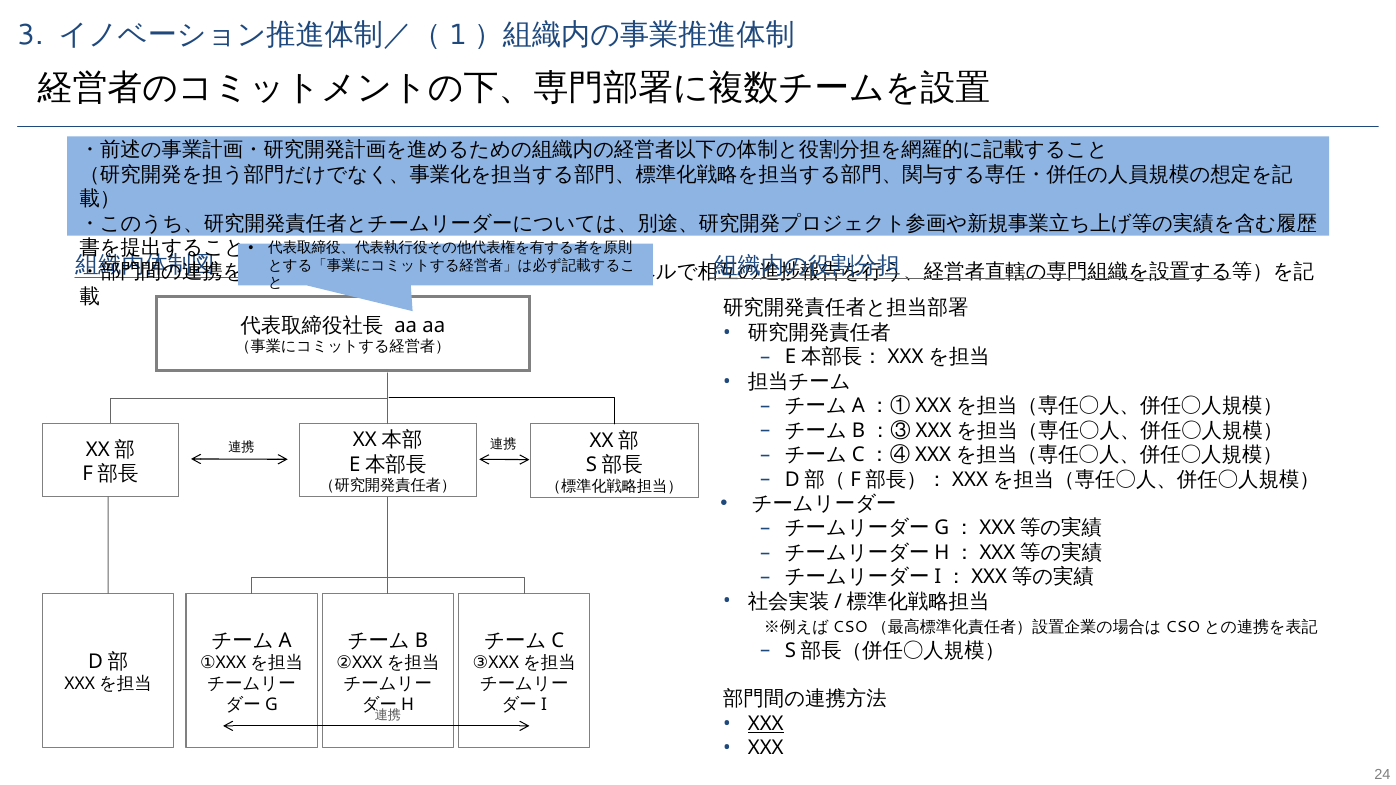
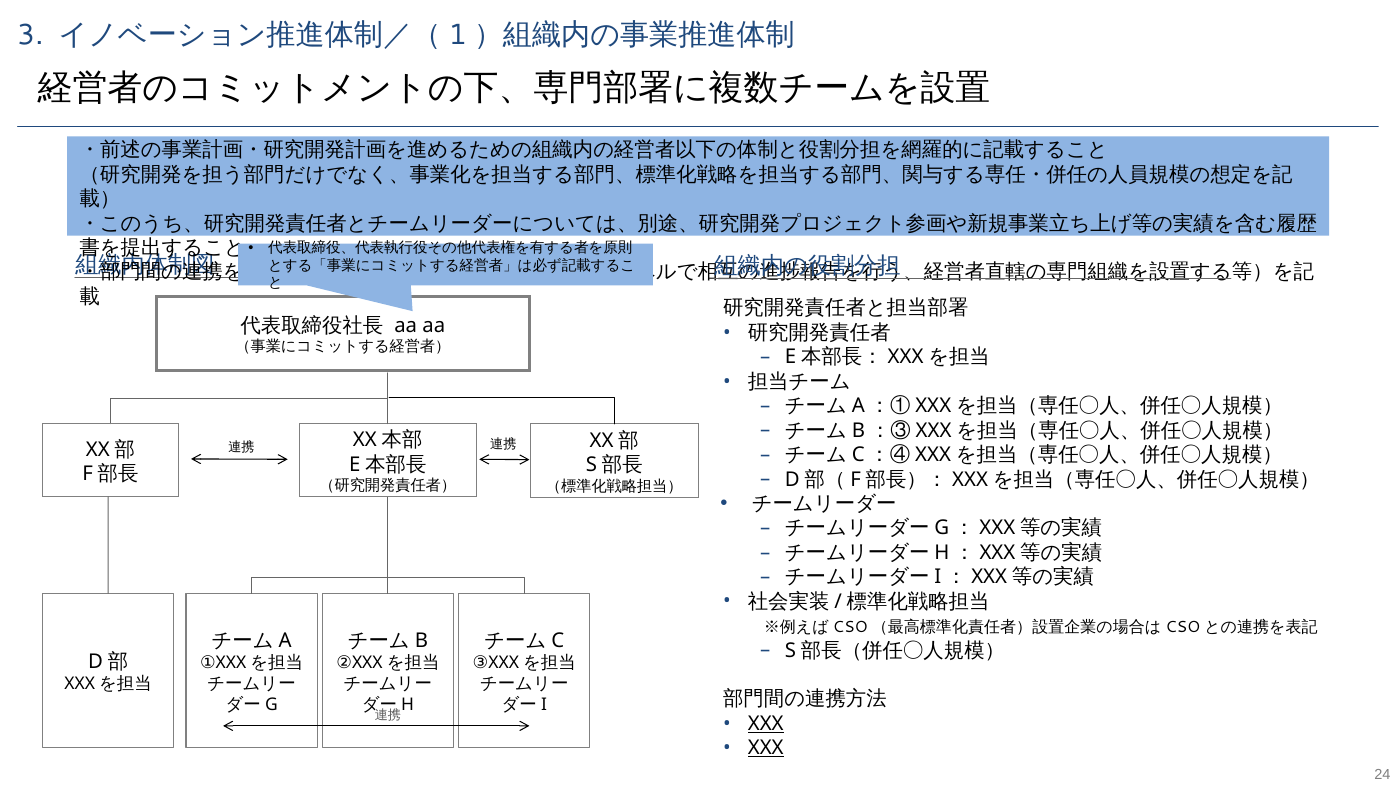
XXX underline: none -> present (766, 748)
